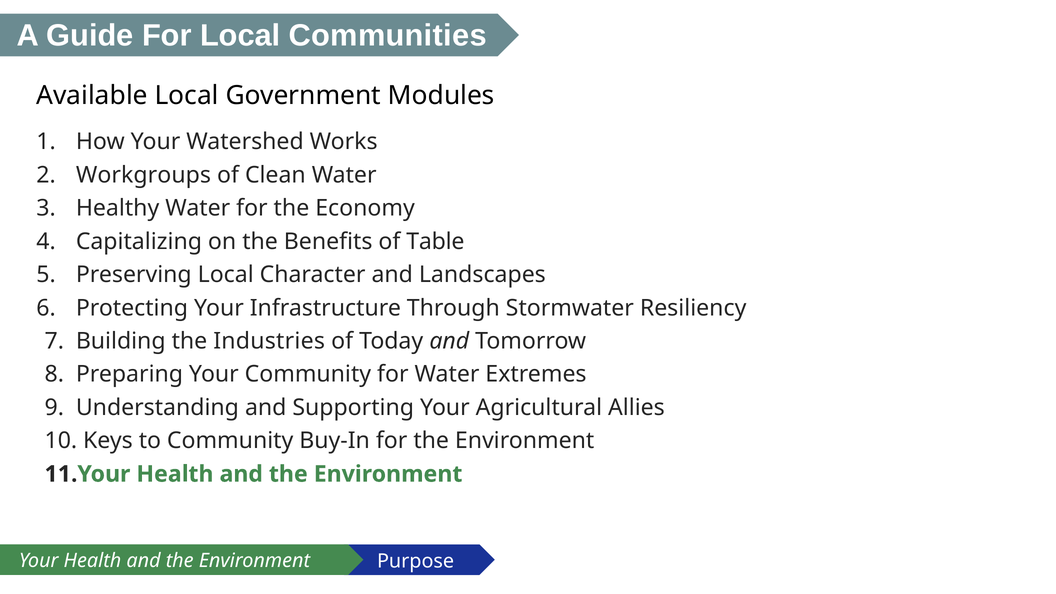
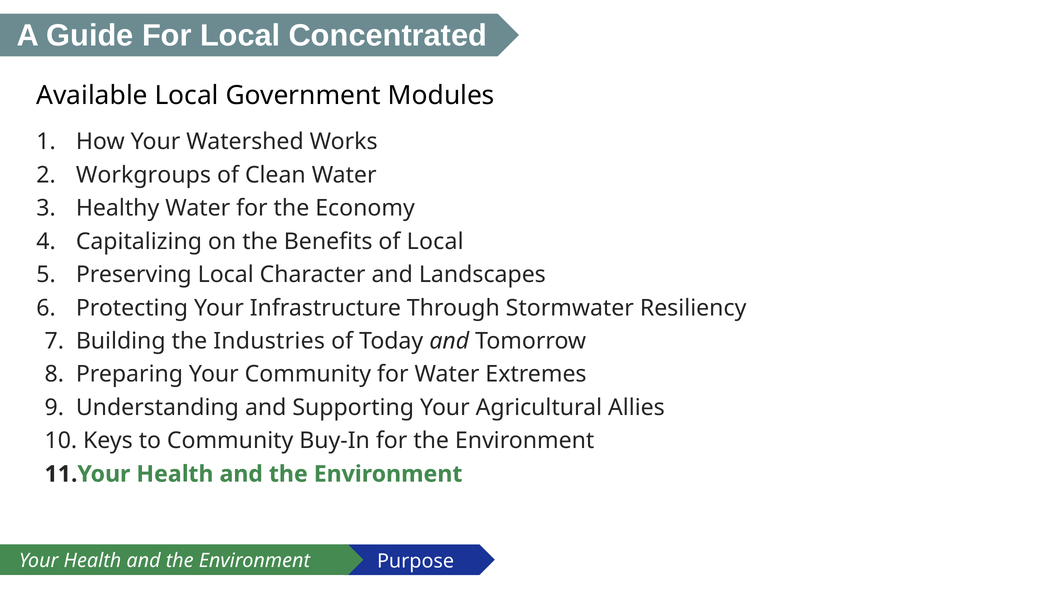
Communities: Communities -> Concentrated (388, 36)
of Table: Table -> Local (435, 241)
